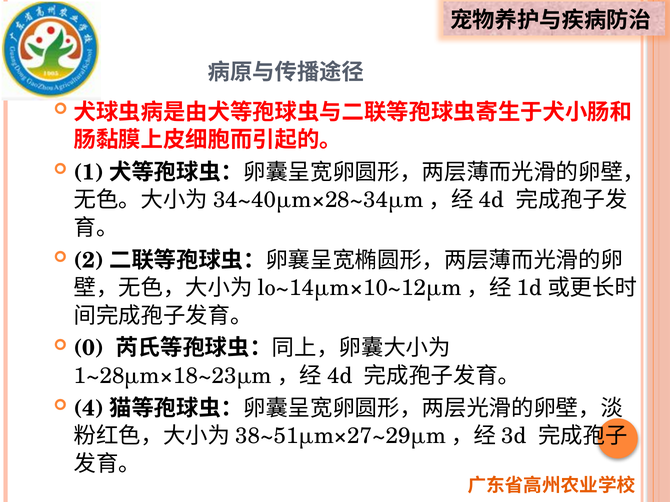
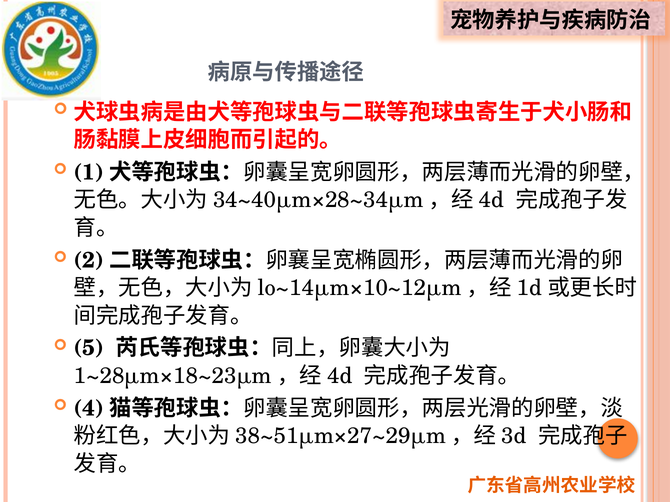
0: 0 -> 5 (89, 348)
